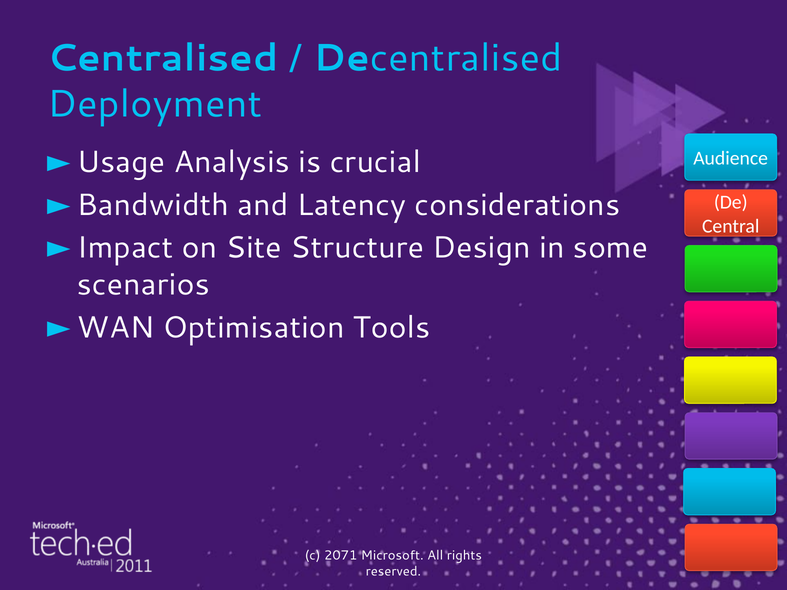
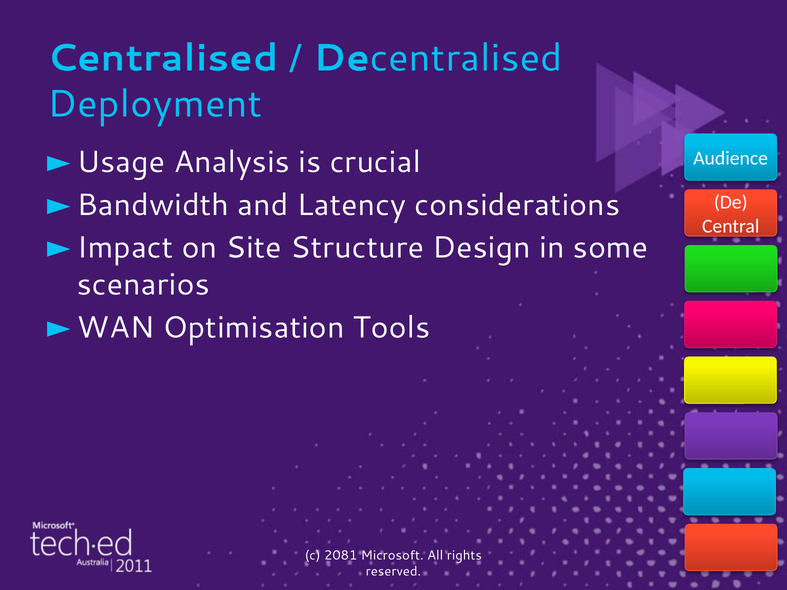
2071: 2071 -> 2081 (341, 556)
